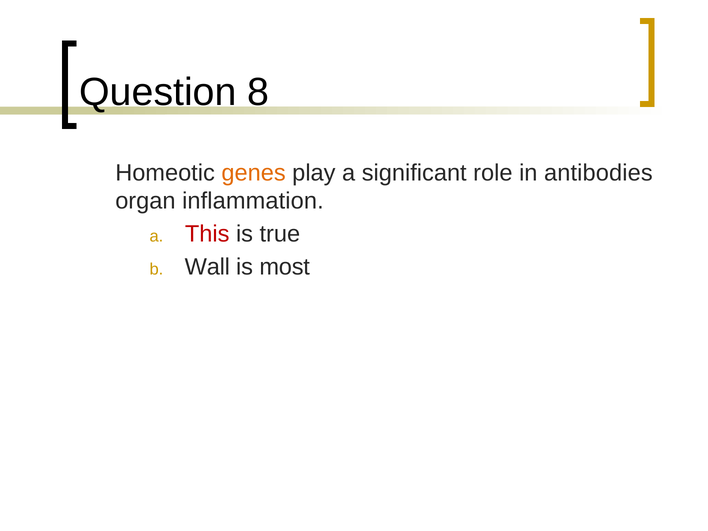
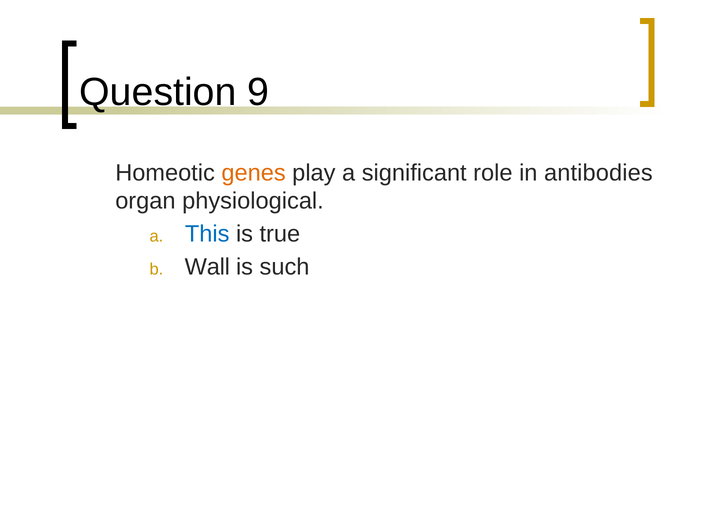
8: 8 -> 9 (258, 92)
inflammation: inflammation -> physiological (253, 201)
This colour: red -> blue (207, 234)
most: most -> such (285, 267)
